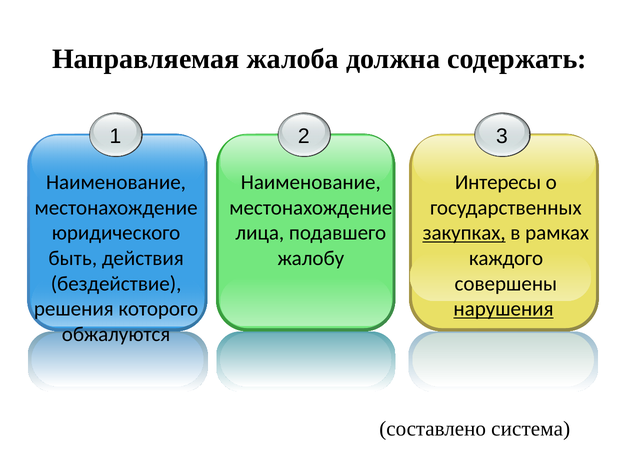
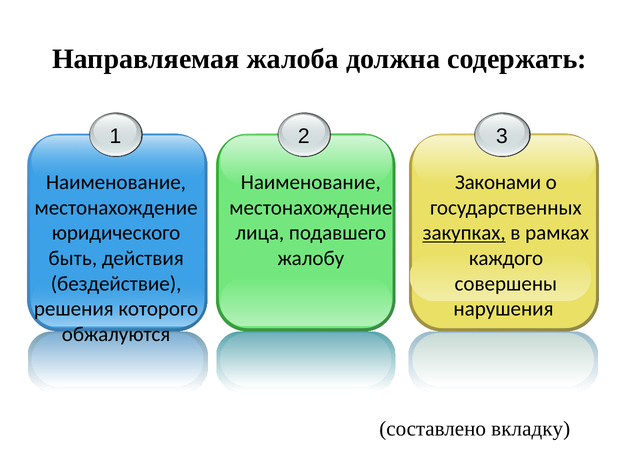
Интересы: Интересы -> Законами (498, 182)
нарушения underline: present -> none (504, 308)
система: система -> вкладку (531, 428)
